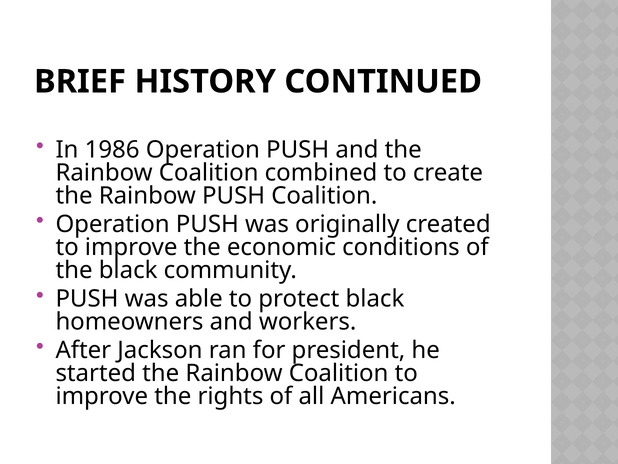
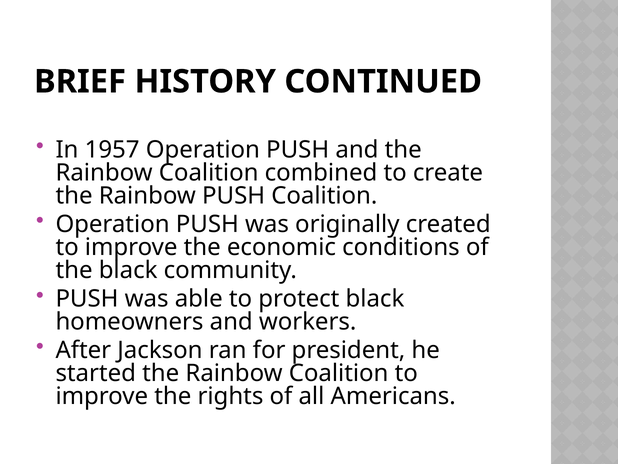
1986: 1986 -> 1957 (112, 150)
